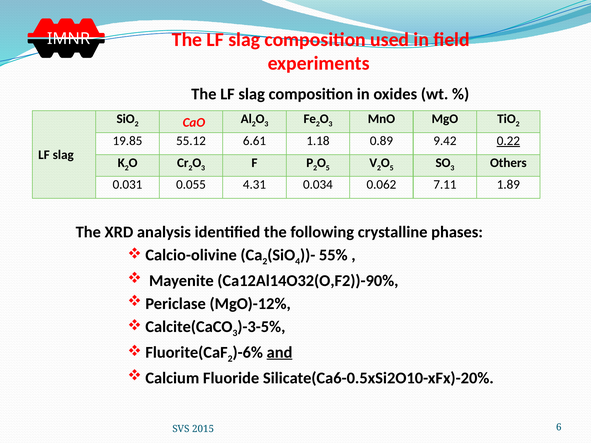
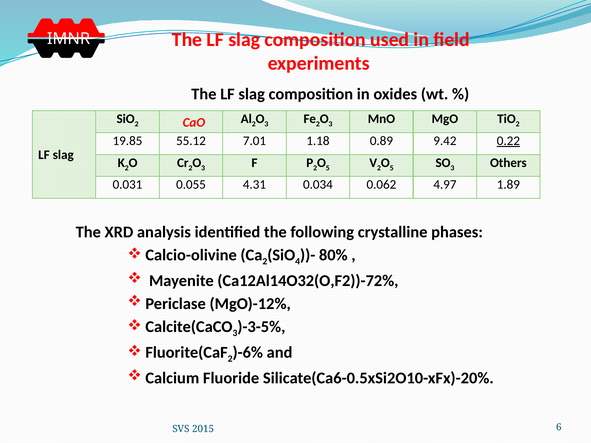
6.61: 6.61 -> 7.01 (254, 141)
7.11: 7.11 -> 4.97 (445, 185)
55%: 55% -> 80% (333, 255)
Ca12Al14O32(O,F2))-90%: Ca12Al14O32(O,F2))-90% -> Ca12Al14O32(O,F2))-72% (308, 281)
and underline: present -> none (280, 352)
